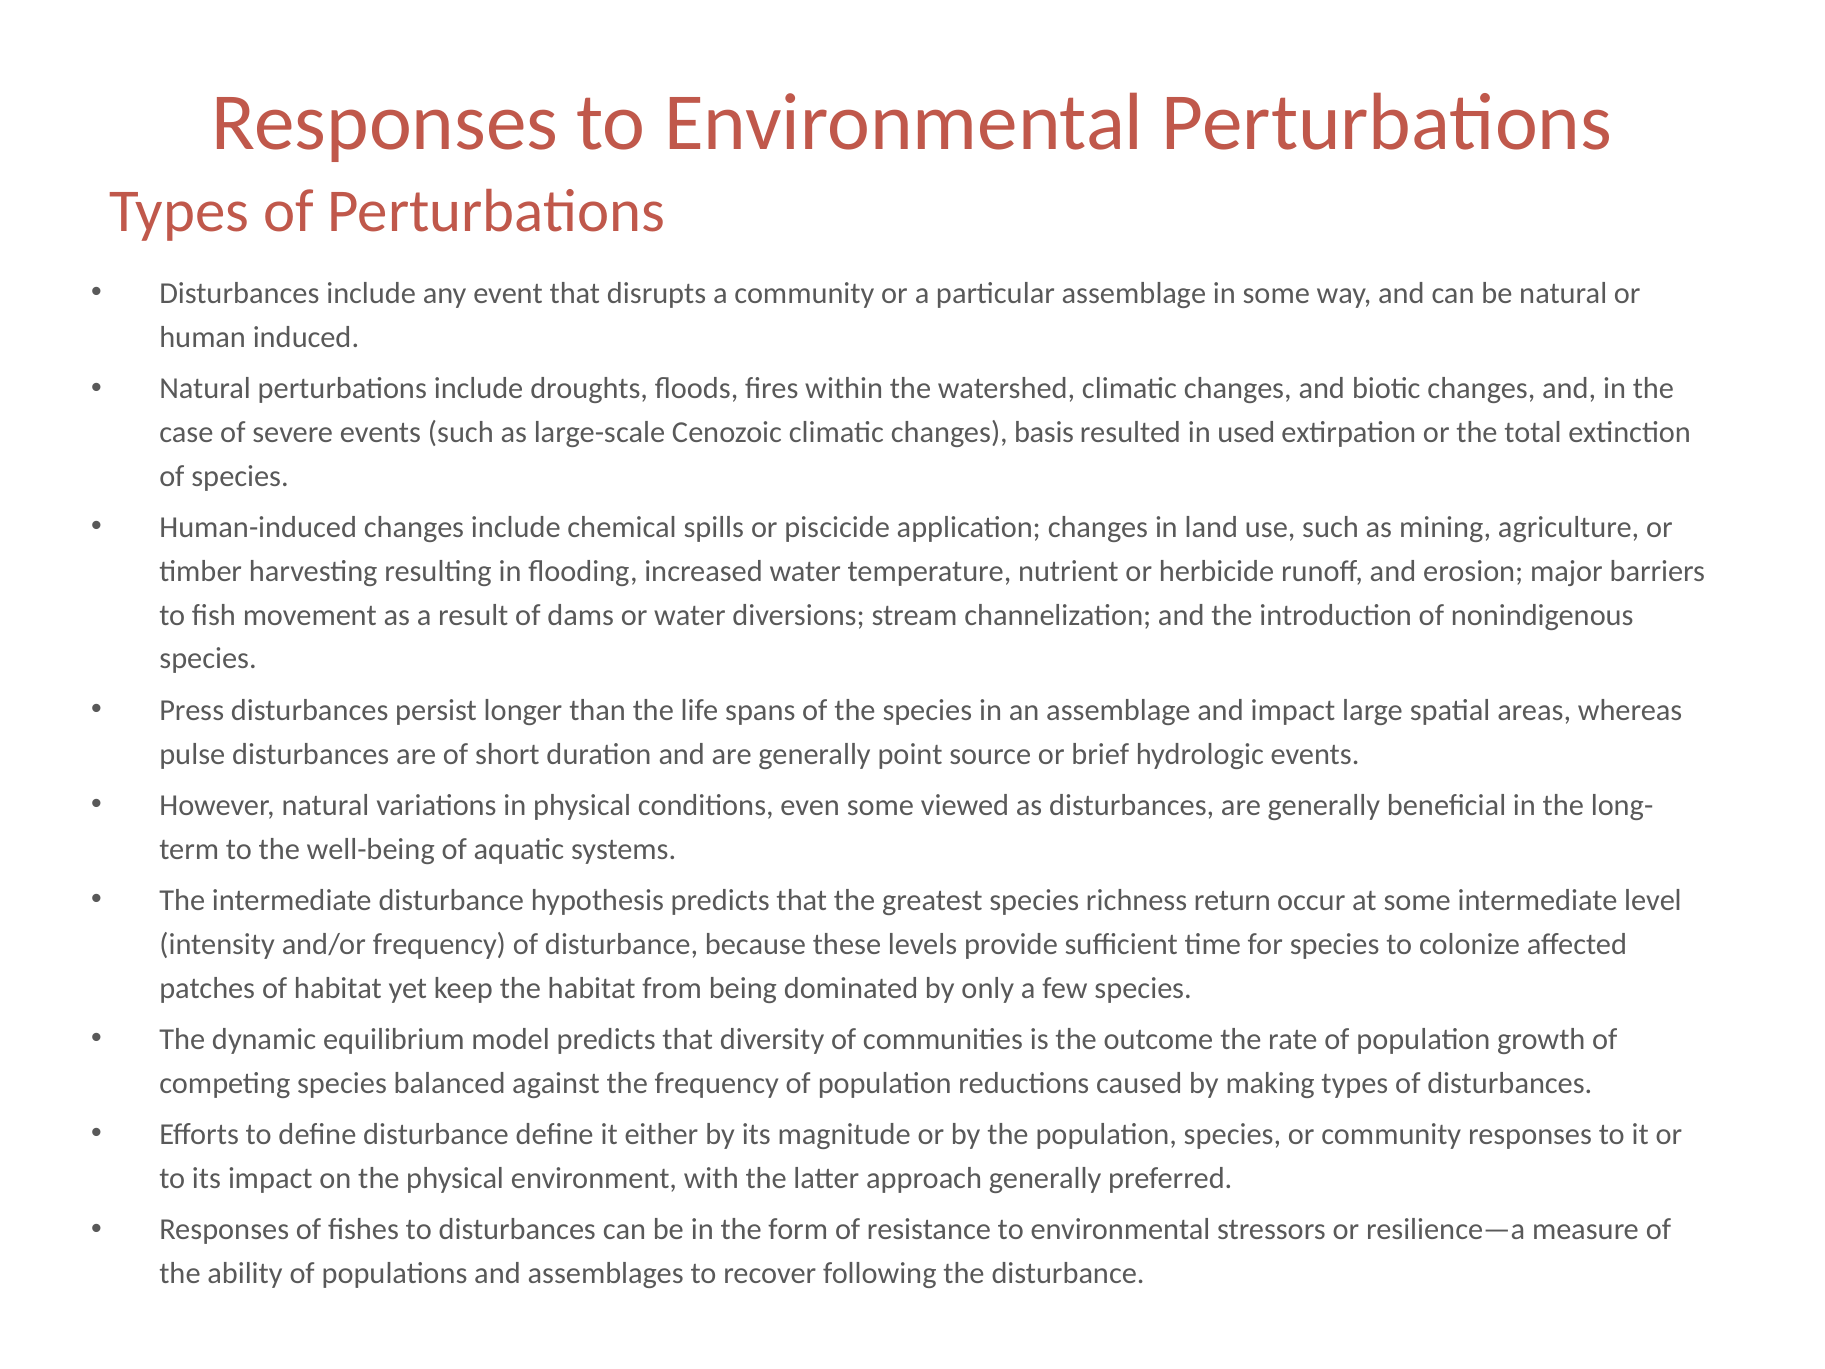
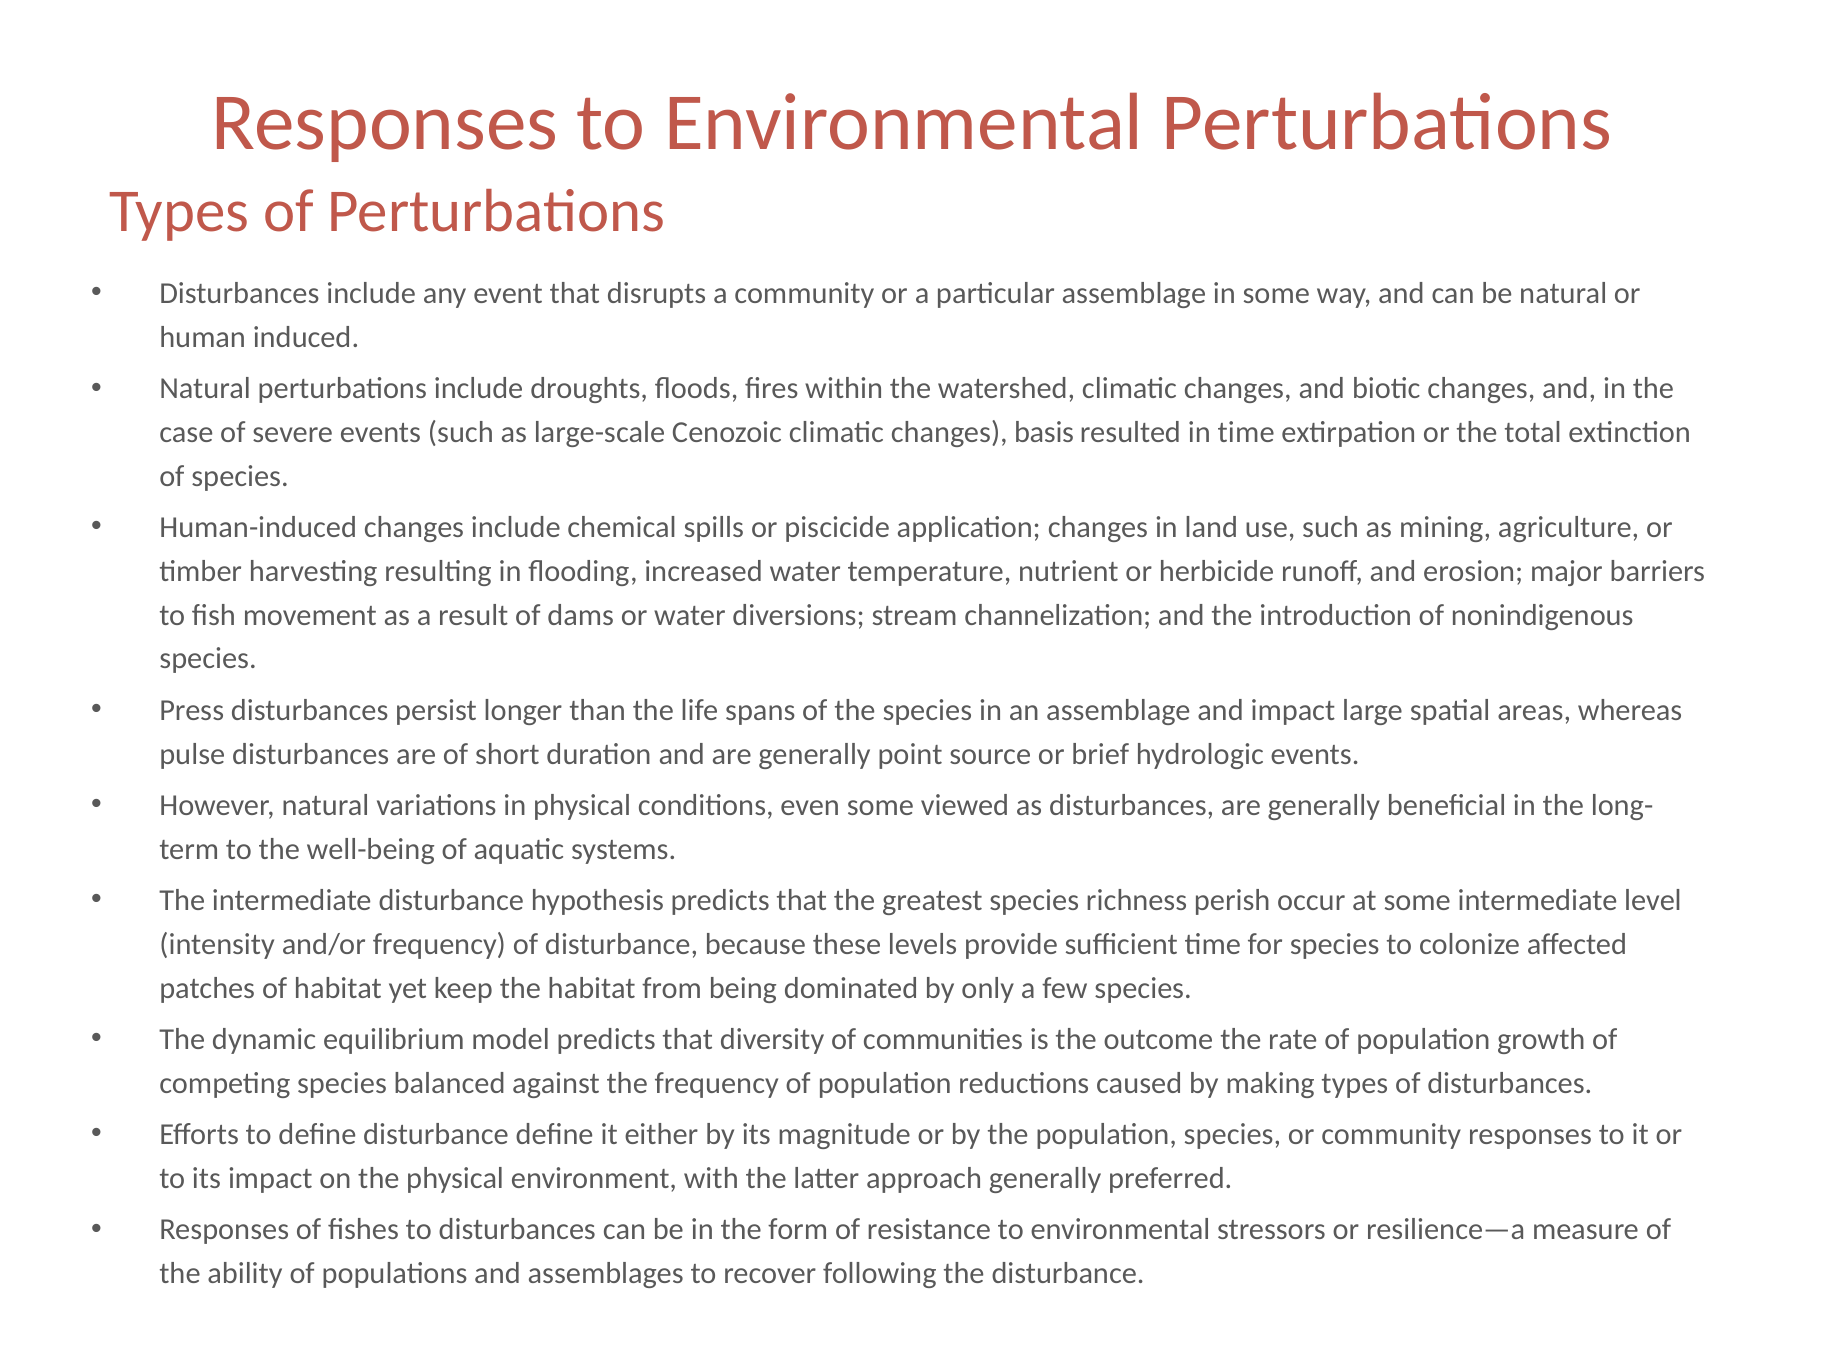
in used: used -> time (1246, 432)
return: return -> perish (1232, 900)
